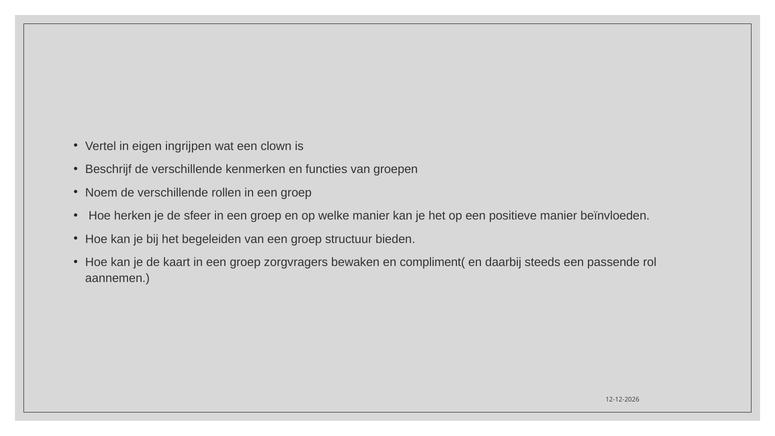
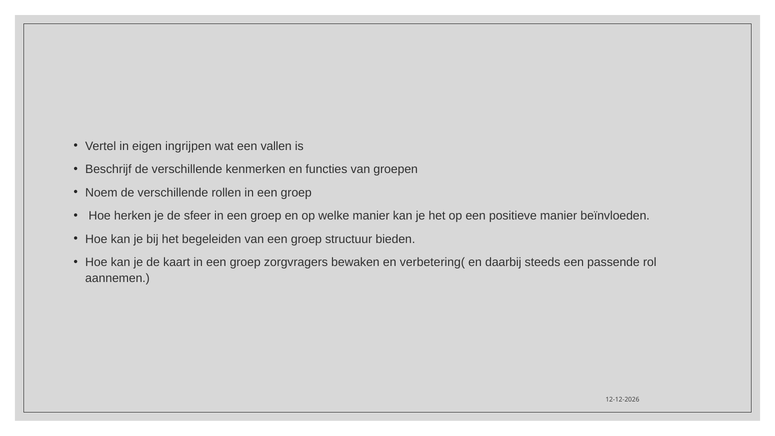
clown: clown -> vallen (276, 146)
compliment(: compliment( -> verbetering( (432, 262)
